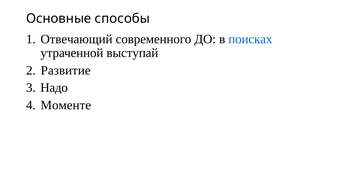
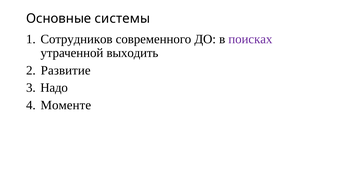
способы: способы -> системы (122, 19)
Отвечающий: Отвечающий -> Сотрудников (77, 39)
поисках colour: blue -> purple (250, 39)
выступай: выступай -> выходить (132, 53)
